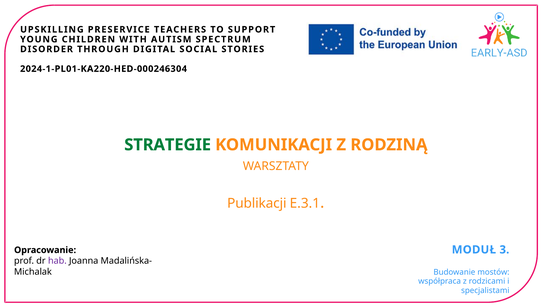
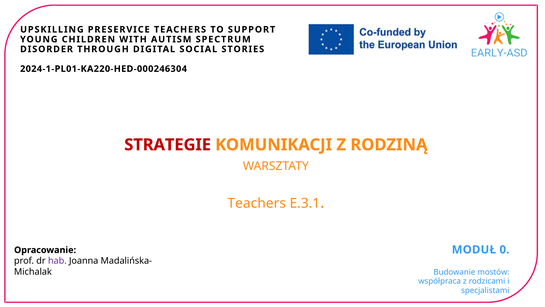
STRATEGIE colour: green -> red (168, 145)
Publikacji: Publikacji -> Teachers (257, 203)
3: 3 -> 0 (504, 249)
